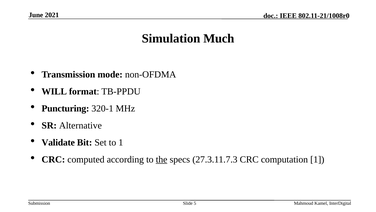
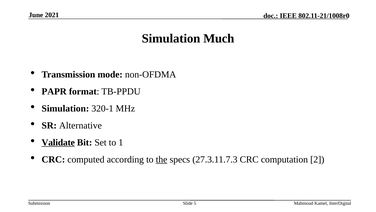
WILL: WILL -> PAPR (54, 91)
Puncturing: Puncturing -> Simulation (65, 108)
Validate underline: none -> present (58, 142)
computation 1: 1 -> 2 (317, 159)
